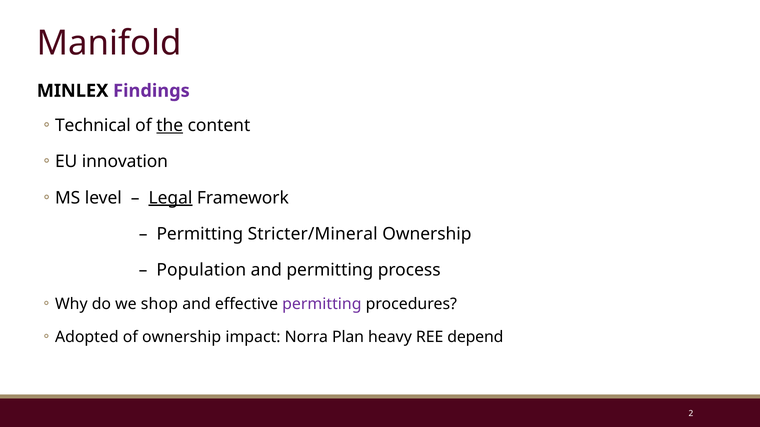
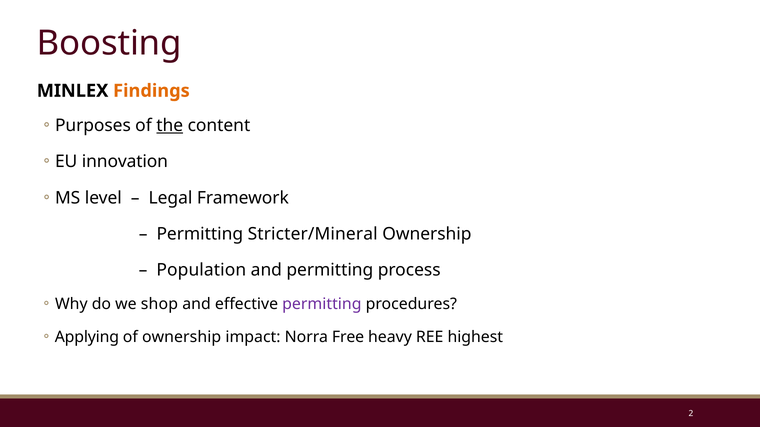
Manifold: Manifold -> Boosting (109, 43)
Findings colour: purple -> orange (151, 91)
Technical: Technical -> Purposes (93, 126)
Legal underline: present -> none (170, 198)
Adopted: Adopted -> Applying (87, 338)
Plan: Plan -> Free (348, 338)
depend: depend -> highest (475, 338)
